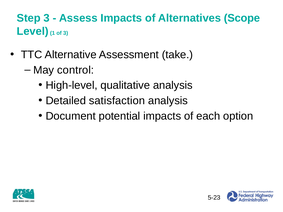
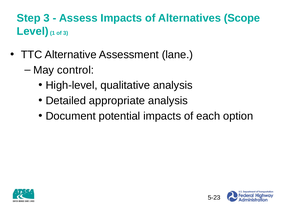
take: take -> lane (177, 55)
satisfaction: satisfaction -> appropriate (117, 101)
